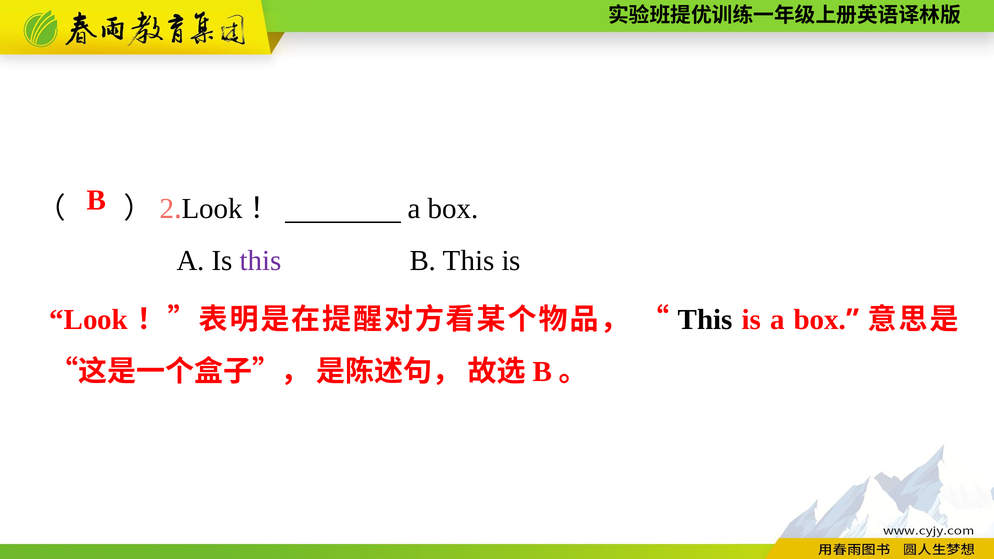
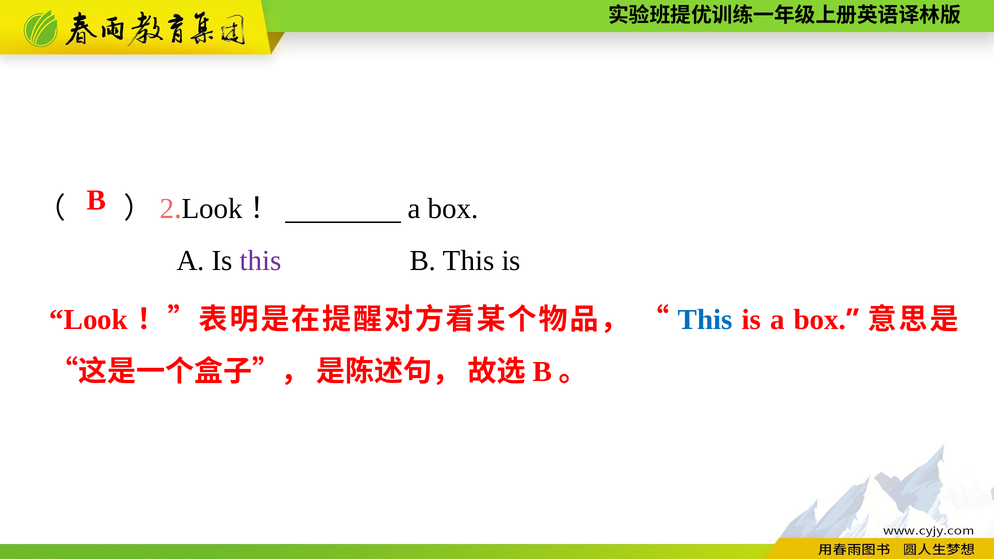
This colour: black -> blue (705, 320)
